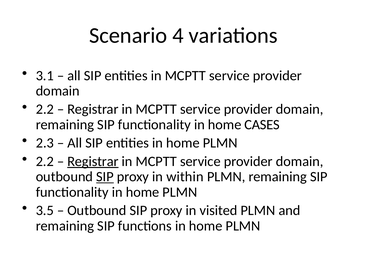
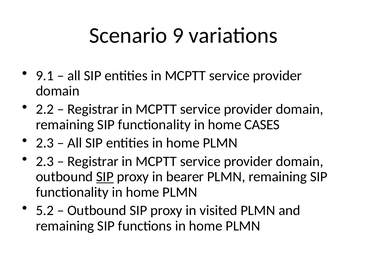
4: 4 -> 9 (178, 36)
3.1: 3.1 -> 9.1 (45, 76)
2.2: 2.2 -> 2.3 (45, 162)
Registrar underline: present -> none (93, 162)
within: within -> bearer (185, 177)
3.5: 3.5 -> 5.2 (45, 211)
